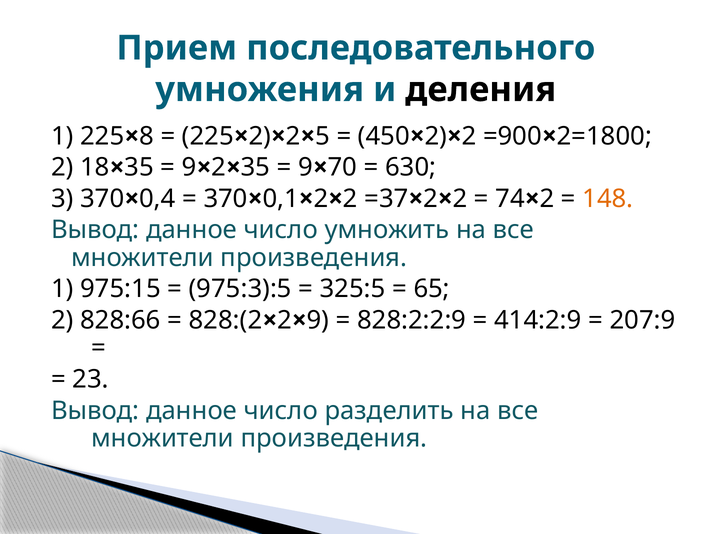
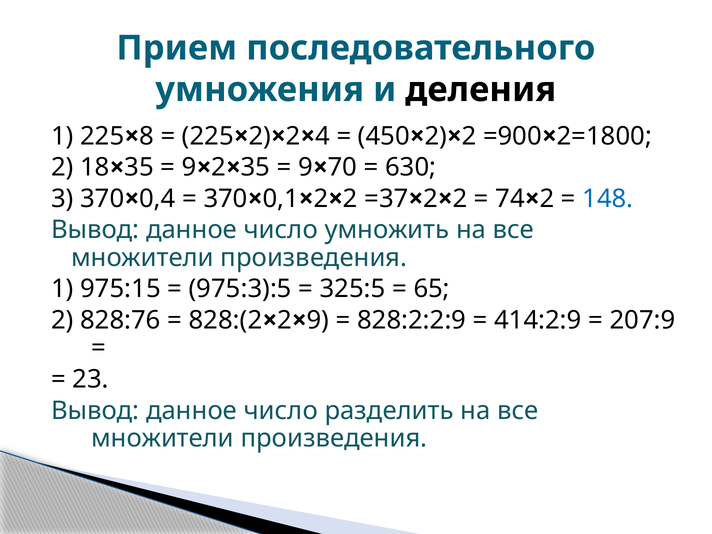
5: 5 -> 4 (323, 136)
148 colour: orange -> blue (608, 199)
828:66: 828:66 -> 828:76 (120, 320)
